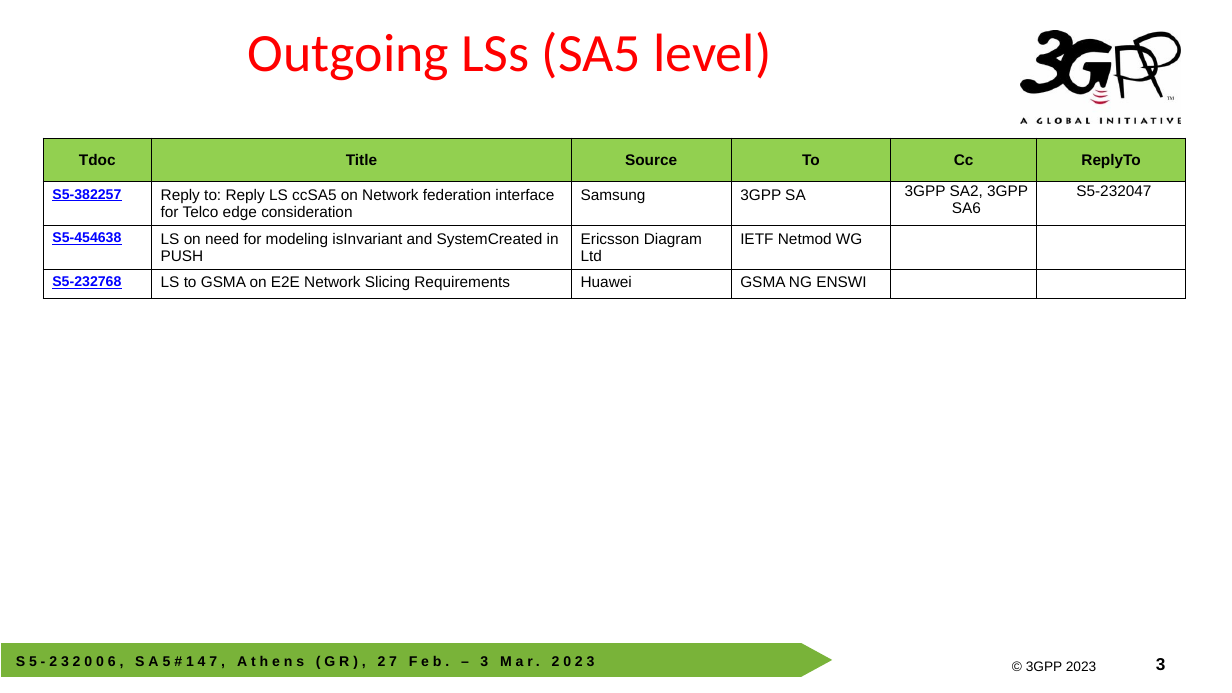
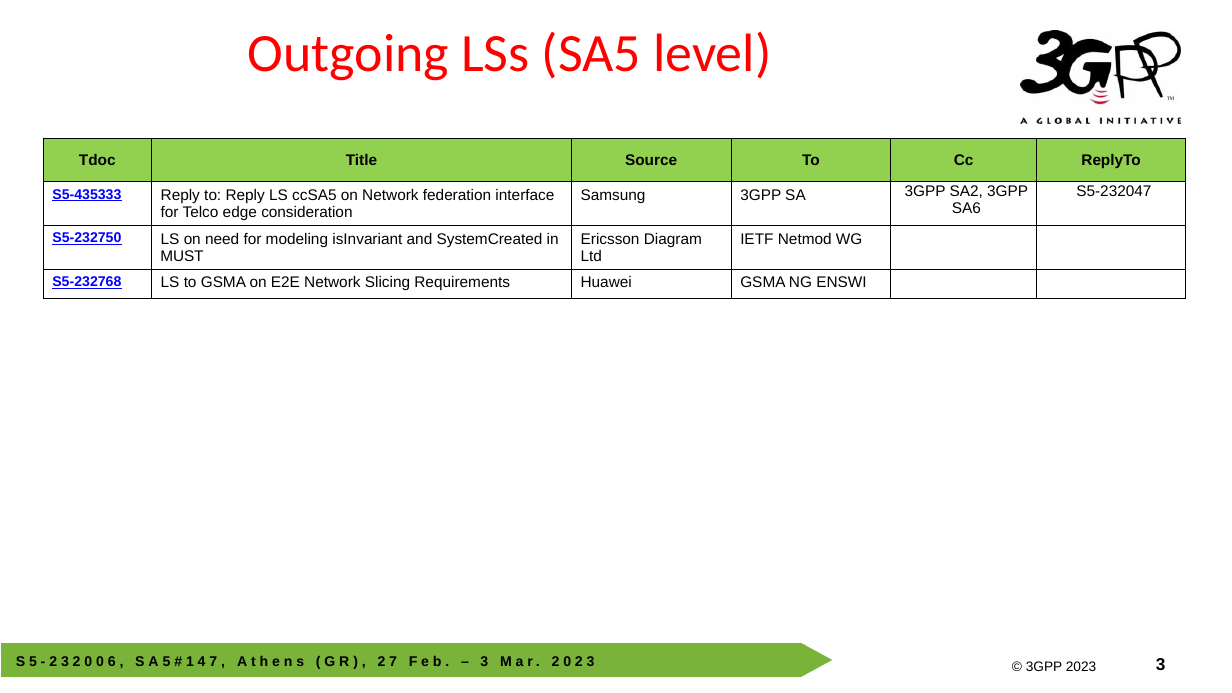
S5‑382257: S5‑382257 -> S5‑435333 (87, 194)
S5‑454638: S5‑454638 -> S5‑232750 (87, 238)
PUSH: PUSH -> MUST (182, 256)
